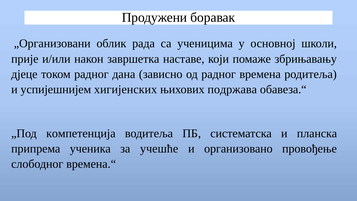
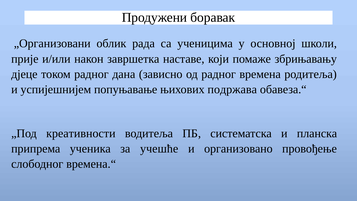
хигијенских: хигијенских -> попуњавање (126, 89)
компетенција: компетенција -> креативности (81, 133)
